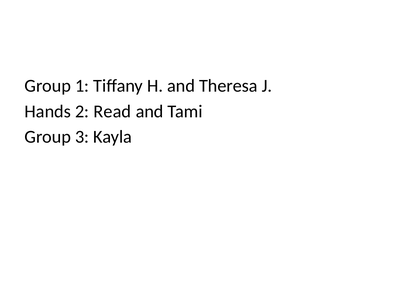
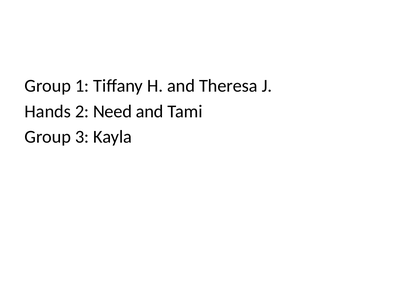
Read: Read -> Need (113, 112)
